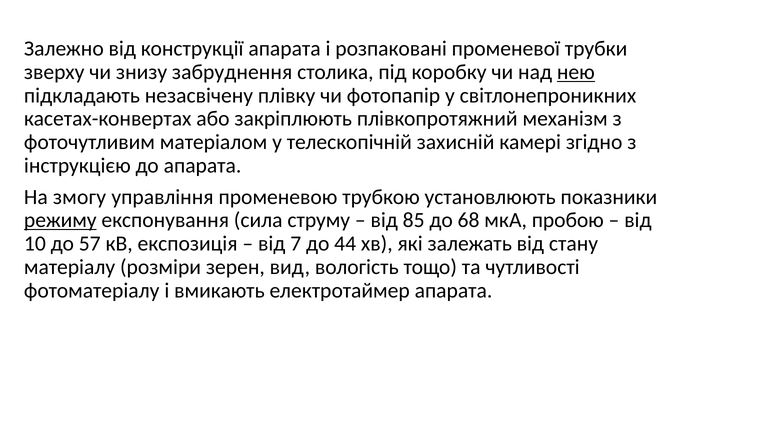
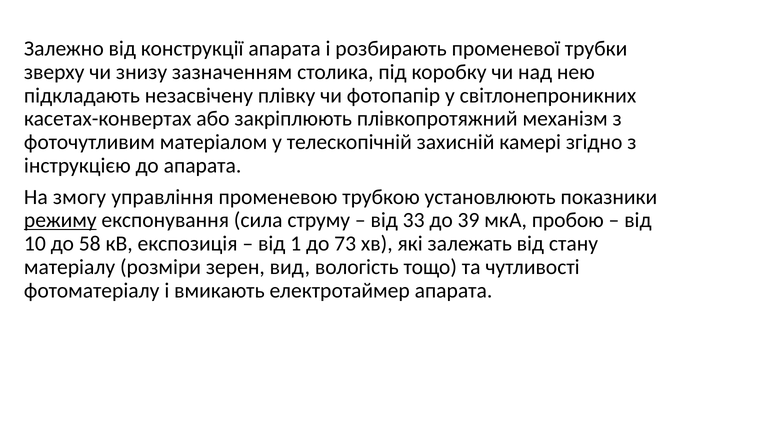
розпаковані: розпаковані -> розбирають (391, 49)
забруднення: забруднення -> зазначенням (232, 72)
нею underline: present -> none (576, 72)
85: 85 -> 33 (414, 220)
68: 68 -> 39 (469, 220)
57: 57 -> 58 (90, 244)
7: 7 -> 1 (296, 244)
44: 44 -> 73 (345, 244)
